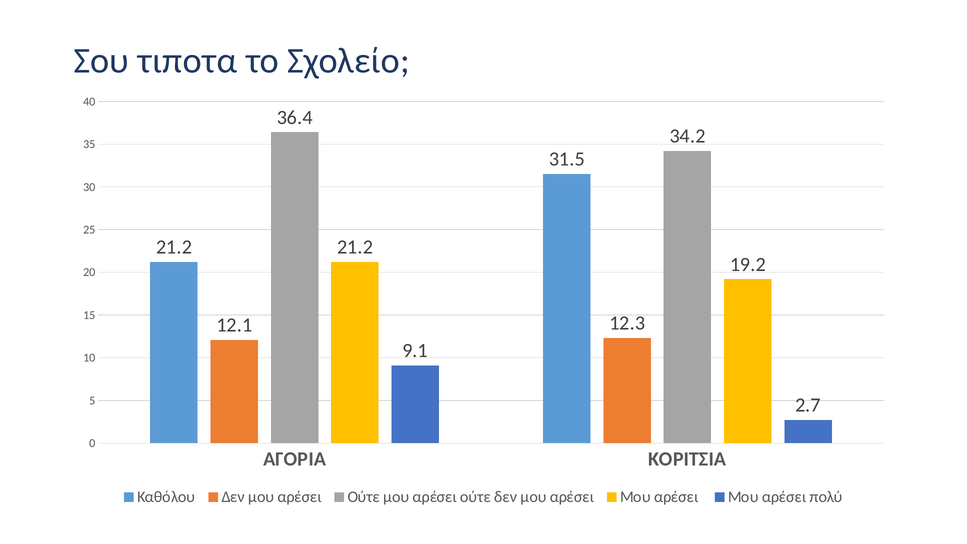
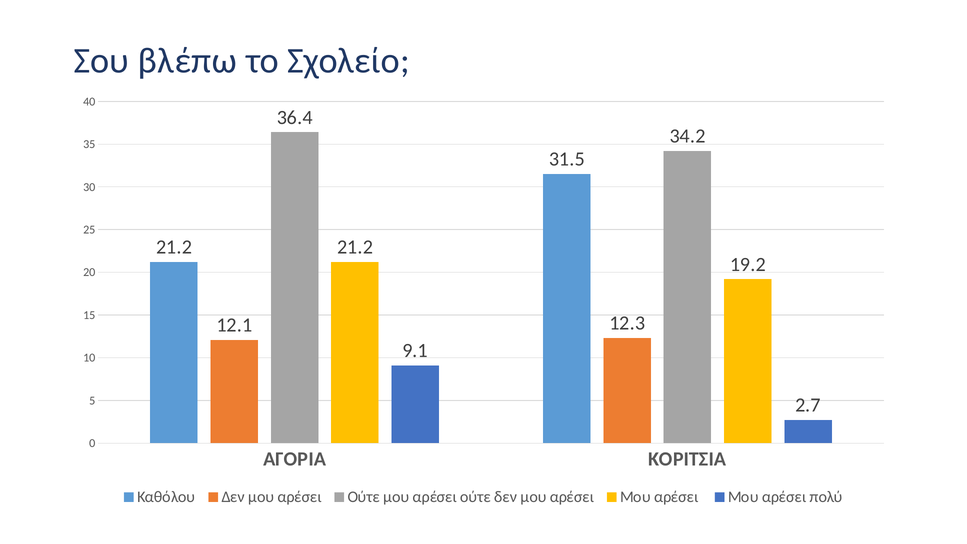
τιποτα: τιποτα -> βλέπω (187, 61)
